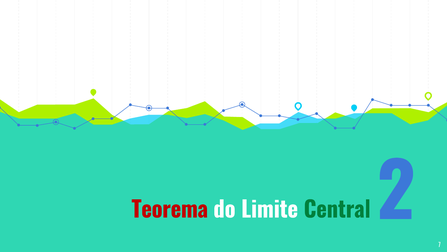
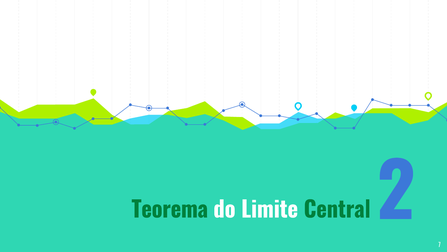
Teorema colour: red -> green (170, 210)
